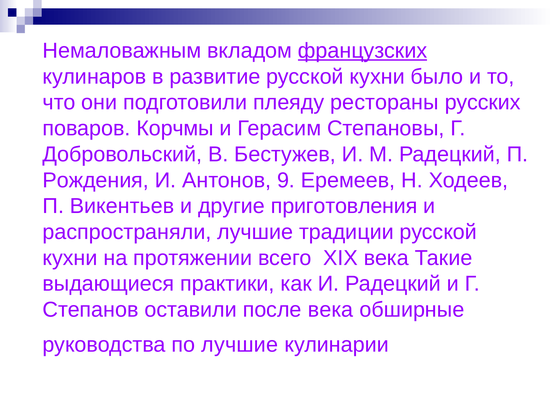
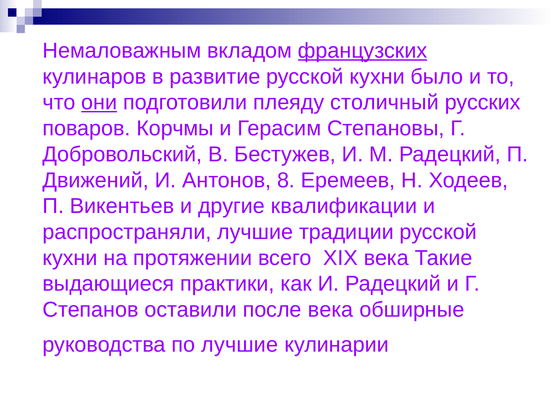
они underline: none -> present (99, 102)
рестораны: рестораны -> столичный (384, 102)
Рождения: Рождения -> Движений (96, 180)
9: 9 -> 8 (286, 180)
приготовления: приготовления -> квалификации (344, 206)
